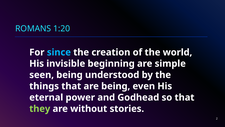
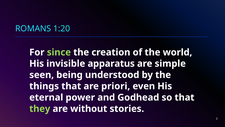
since colour: light blue -> light green (59, 52)
beginning: beginning -> apparatus (111, 63)
are being: being -> priori (116, 86)
